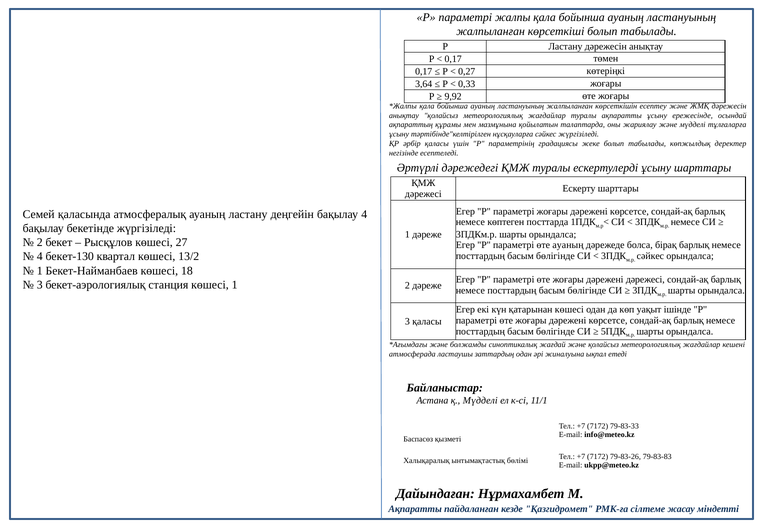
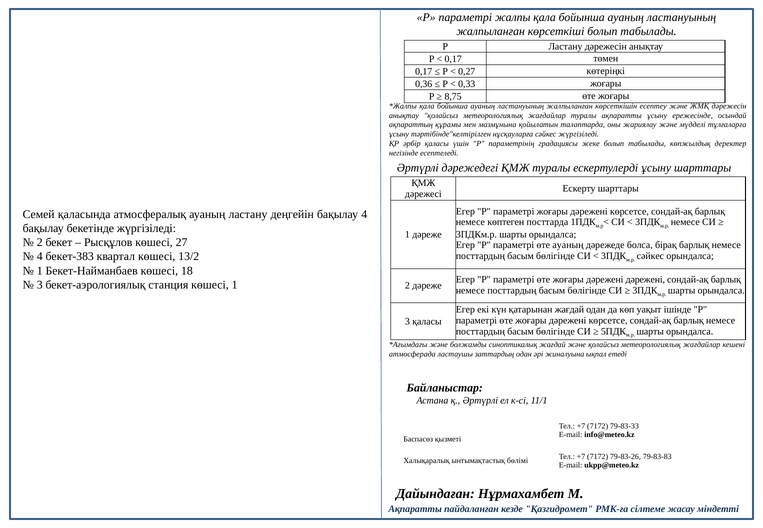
3,64: 3,64 -> 0,36 (424, 84)
9,92: 9,92 -> 8,75 (453, 97)
бекет-130: бекет-130 -> бекет-383 (70, 257)
дәрежені дәрежесі: дәрежесі -> дәрежені (645, 280)
қатарынан көшесі: көшесі -> жағдай (569, 310)
қ Мүдделі: Мүдделі -> Әртүрлі (480, 401)
